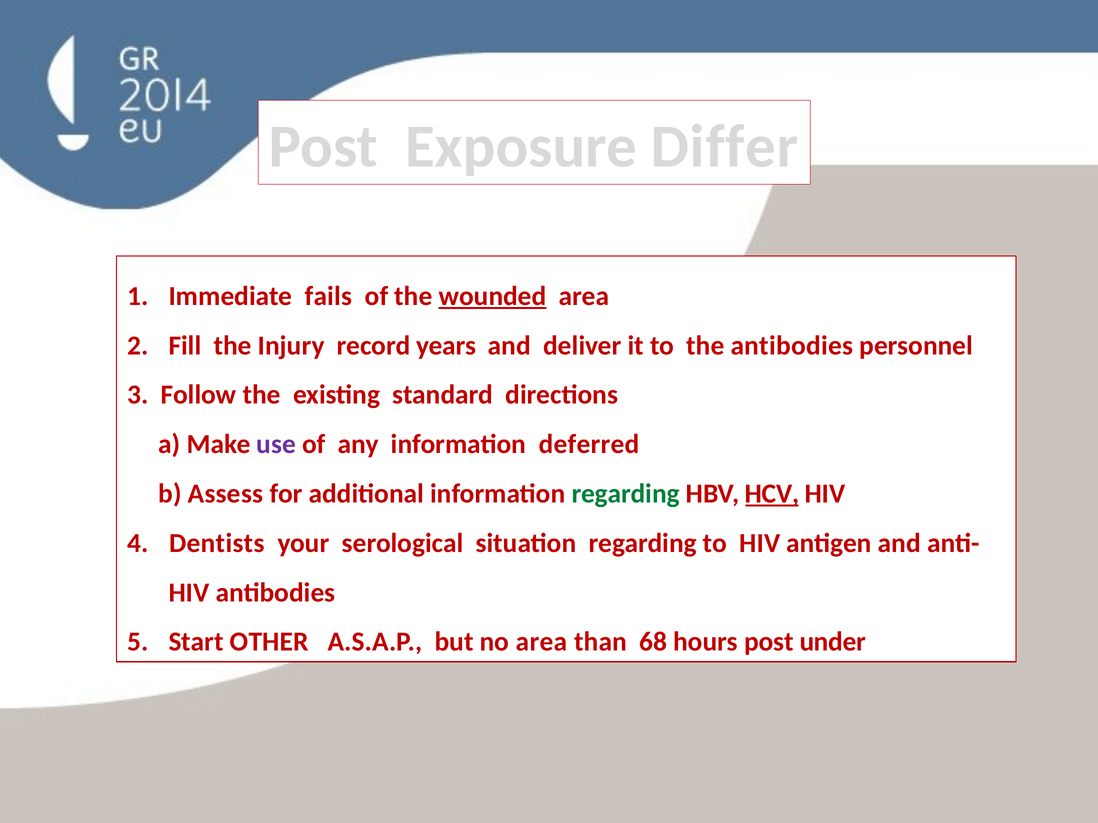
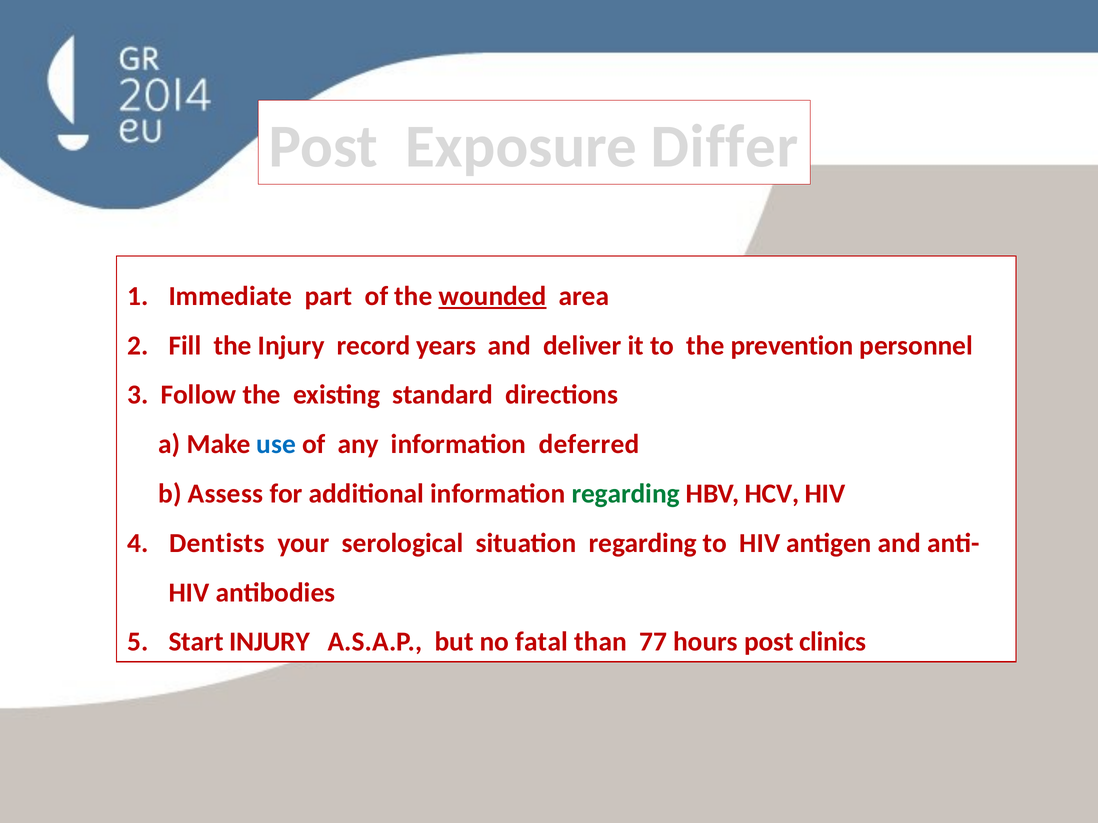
fails: fails -> part (328, 296)
the antibodies: antibodies -> prevention (792, 346)
use colour: purple -> blue (276, 445)
HCV underline: present -> none (772, 494)
Start OTHER: OTHER -> INJURY (270, 642)
no area: area -> fatal (542, 642)
68: 68 -> 77 (653, 642)
under: under -> clinics (833, 642)
